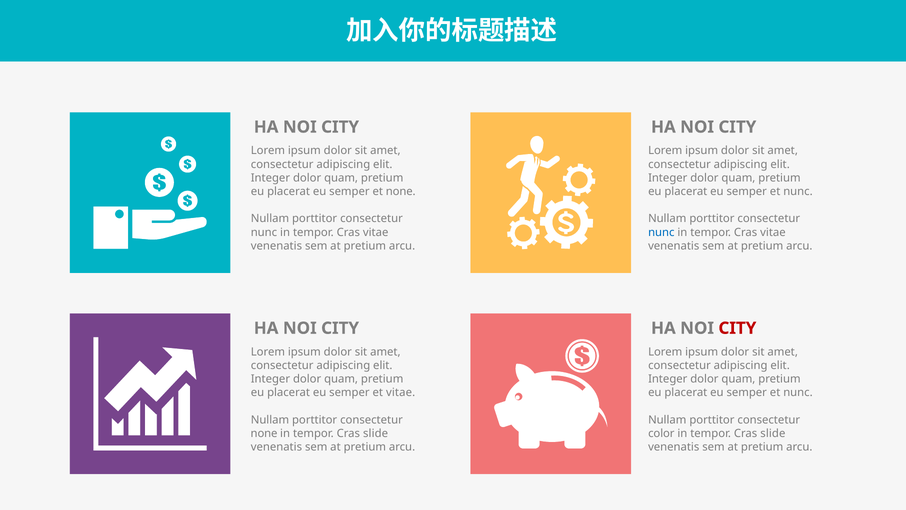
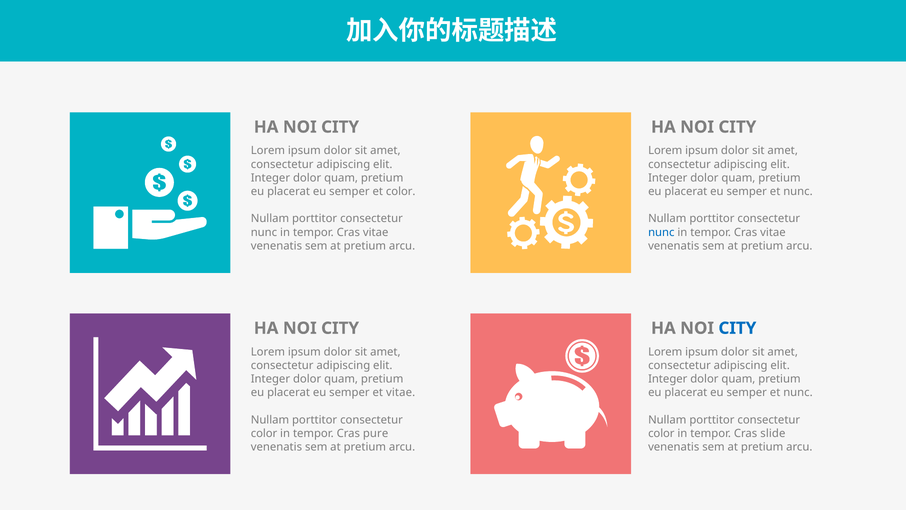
et none: none -> color (401, 191)
CITY colour: red -> blue (737, 328)
none: none -> color (264, 433)
slide: slide -> pure (376, 433)
